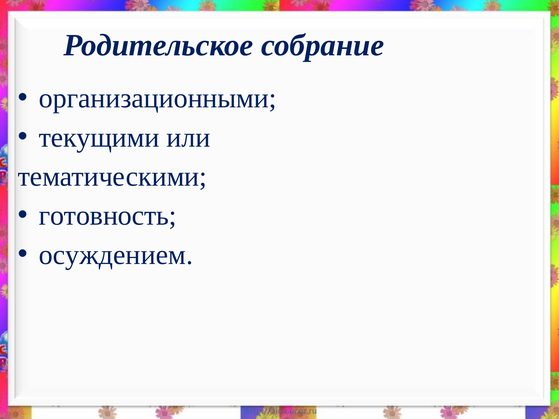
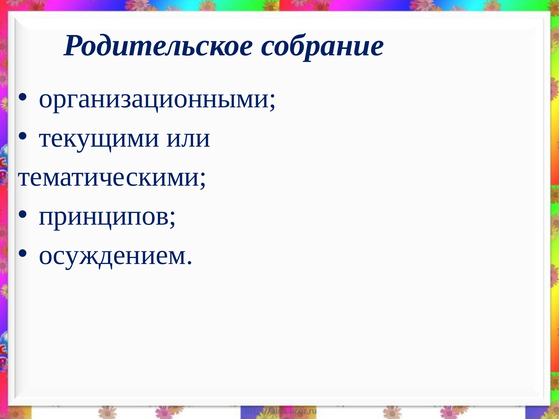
готовность: готовность -> принципов (108, 216)
